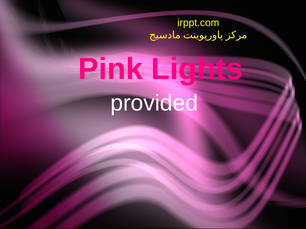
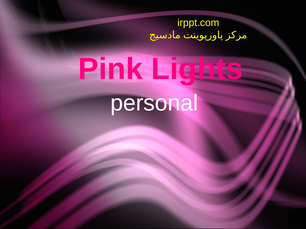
provided: provided -> personal (154, 103)
